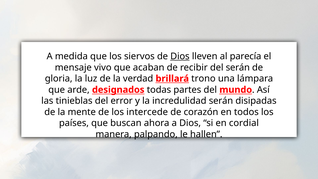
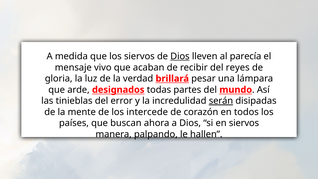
del serán: serán -> reyes (238, 67)
trono: trono -> pesar (203, 79)
serán underline: none -> present (221, 101)
en cordial: cordial -> siervos (244, 123)
